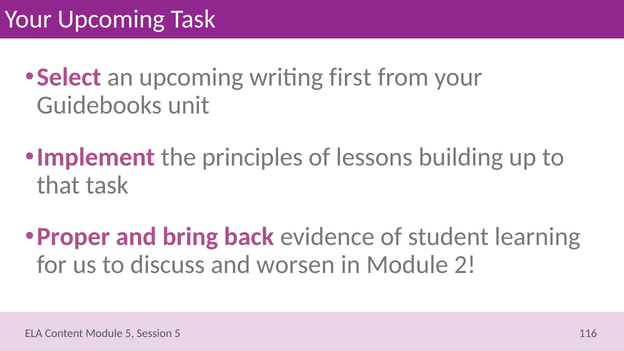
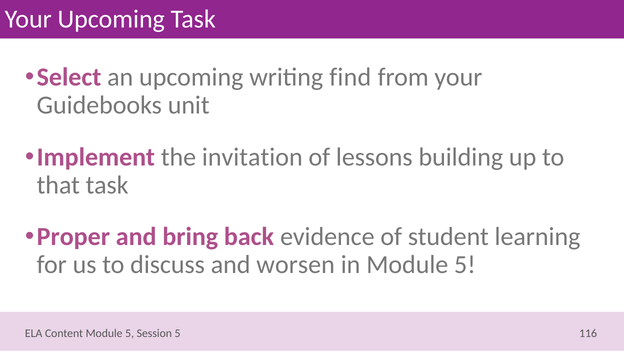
first: first -> find (350, 77)
principles: principles -> invitation (252, 157)
in Module 2: 2 -> 5 (465, 265)
